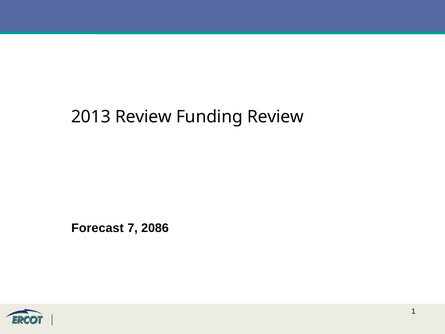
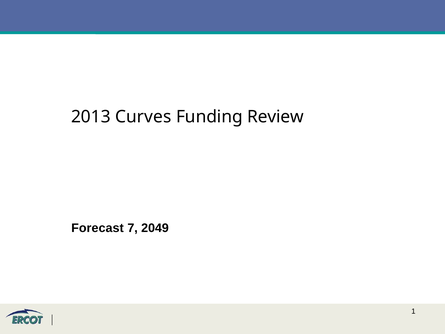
2013 Review: Review -> Curves (143, 117)
2086: 2086 -> 2049 (155, 228)
